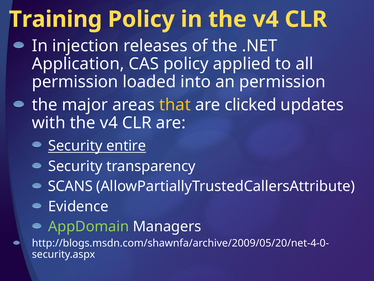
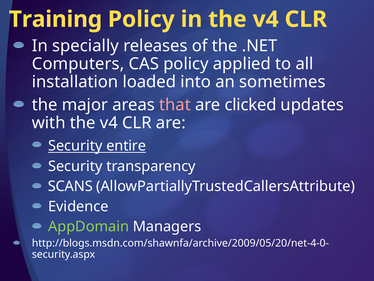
injection: injection -> specially (86, 46)
Application: Application -> Computers (78, 64)
permission: permission -> installation (75, 82)
an permission: permission -> sometimes (282, 82)
that colour: yellow -> pink (175, 105)
